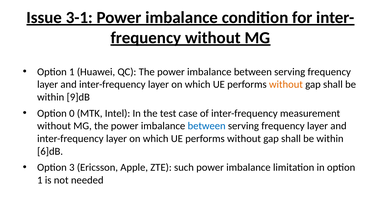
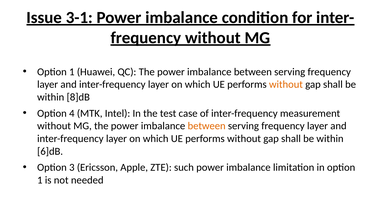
9]dB: 9]dB -> 8]dB (78, 97)
0: 0 -> 4 (72, 113)
between colour: blue -> orange (207, 126)
